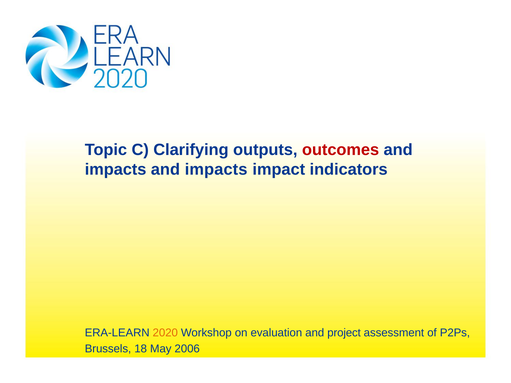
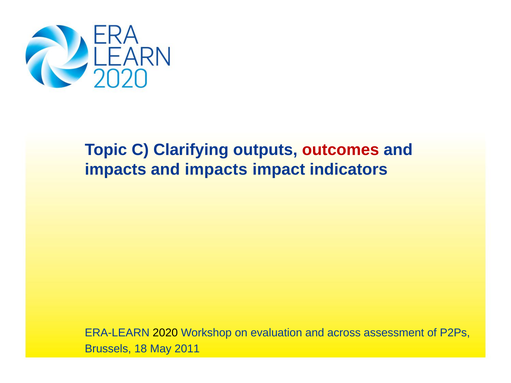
2020 colour: orange -> black (165, 333)
project: project -> across (344, 333)
2006: 2006 -> 2011 (187, 349)
